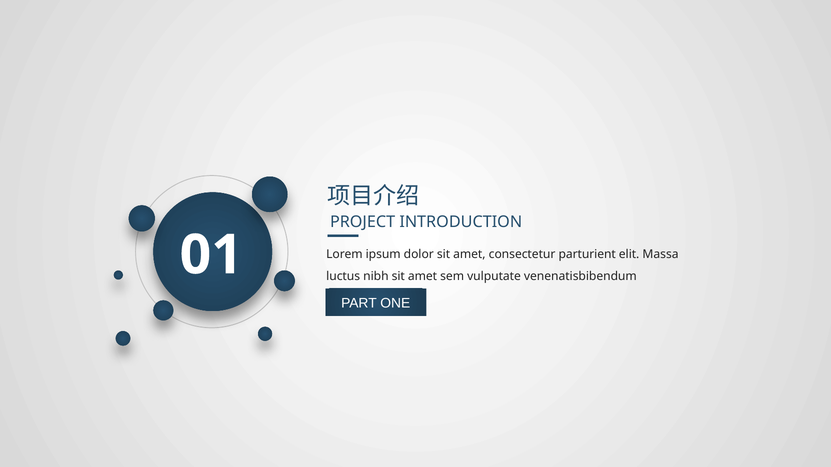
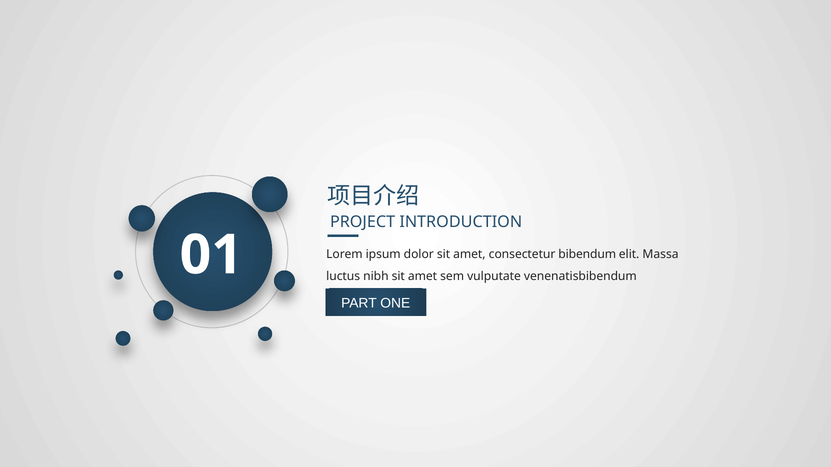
parturient: parturient -> bibendum (587, 255)
